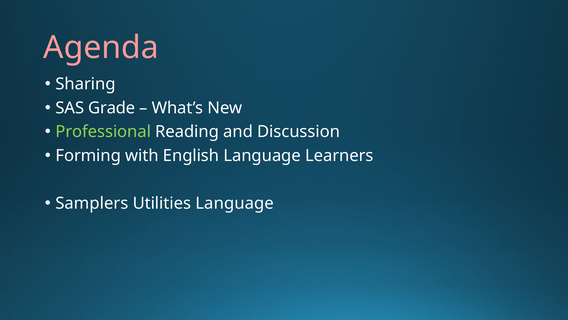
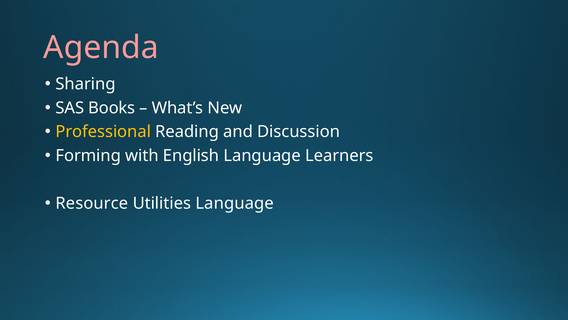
Grade: Grade -> Books (112, 108)
Professional colour: light green -> yellow (103, 132)
Samplers: Samplers -> Resource (92, 203)
